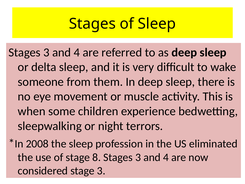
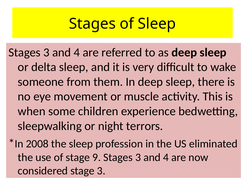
8: 8 -> 9 (97, 157)
